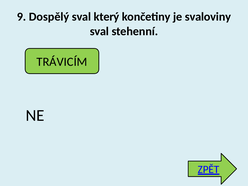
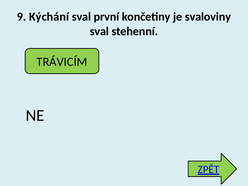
Dospělý: Dospělý -> Kýchání (49, 17)
který: který -> první (107, 17)
